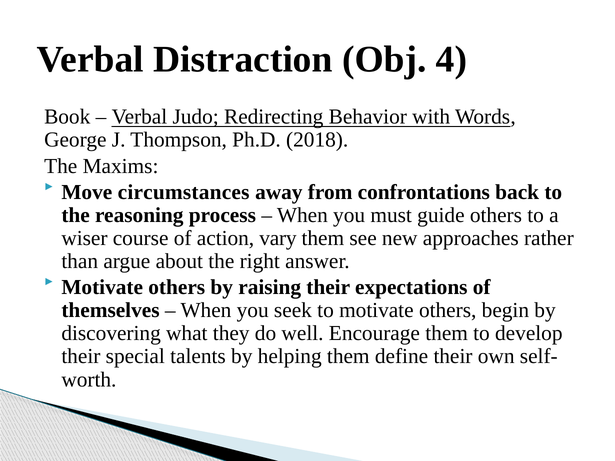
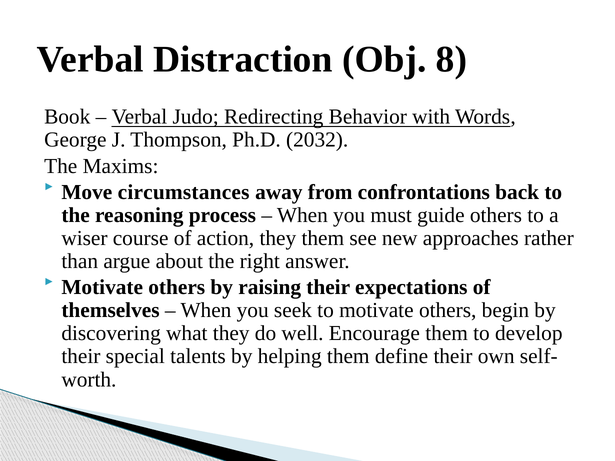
4: 4 -> 8 (452, 60)
2018: 2018 -> 2032 (317, 140)
action vary: vary -> they (278, 238)
